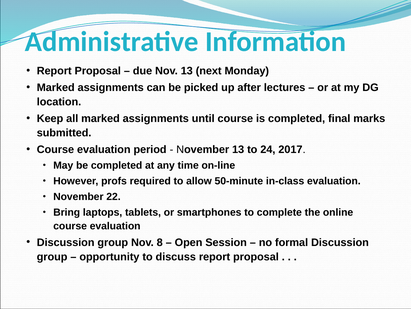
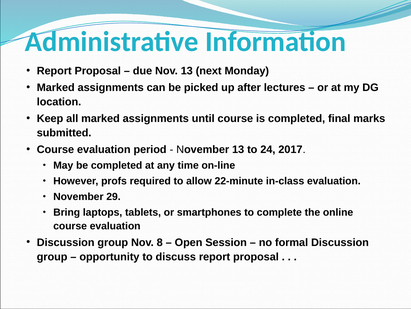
50-minute: 50-minute -> 22-minute (239, 181)
22: 22 -> 29 (113, 196)
